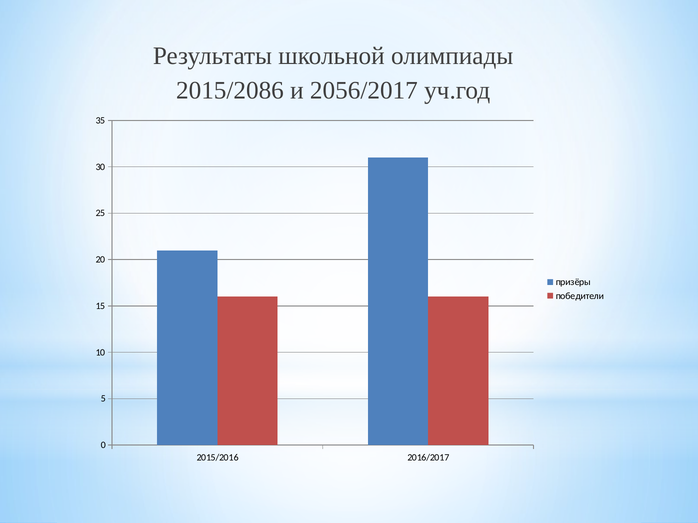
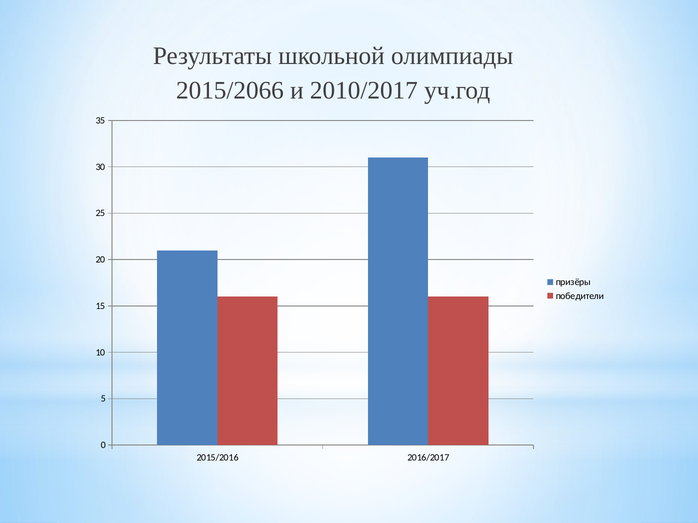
2015/2086: 2015/2086 -> 2015/2066 (230, 91)
2056/2017: 2056/2017 -> 2010/2017 (364, 91)
